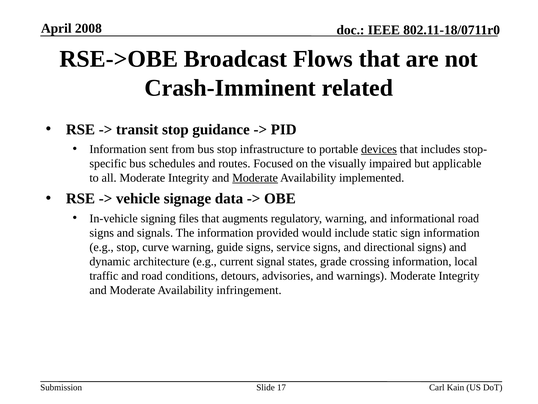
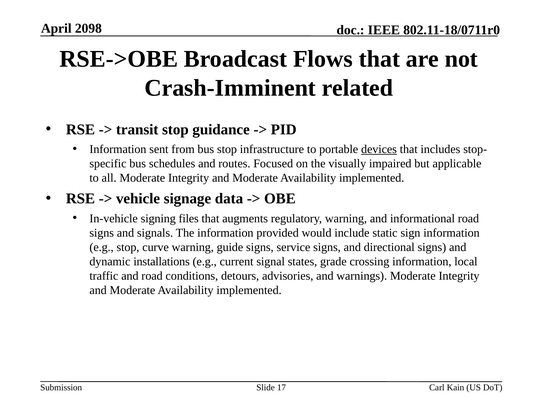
2008: 2008 -> 2098 (88, 29)
Moderate underline: present -> none (255, 178)
architecture: architecture -> installations (162, 261)
infringement: infringement -> implemented (249, 290)
